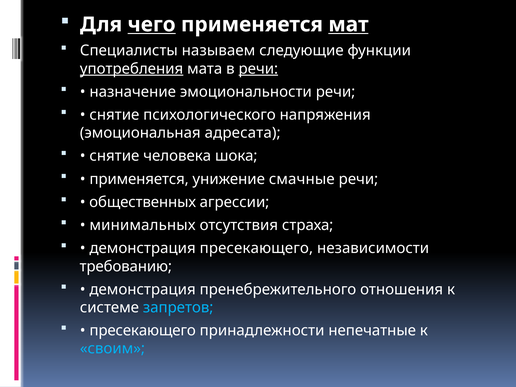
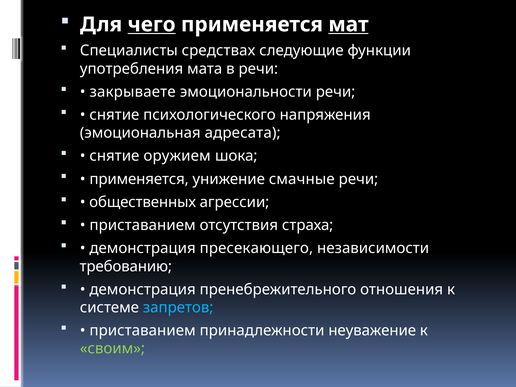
называем: называем -> средствах (218, 51)
употребления underline: present -> none (132, 69)
речи underline: present -> none (258, 69)
назначение: назначение -> закрываете (133, 92)
человека: человека -> оружием (177, 156)
минимальных: минимальных -> приставанием (143, 225)
пресекающего: пресекающего -> приставанием (143, 331)
непечатные: непечатные -> неуважение (372, 331)
своим colour: light blue -> light green (112, 349)
